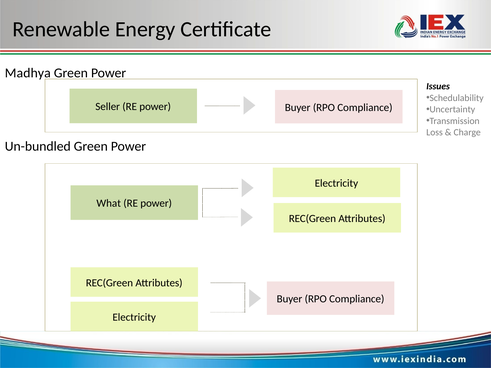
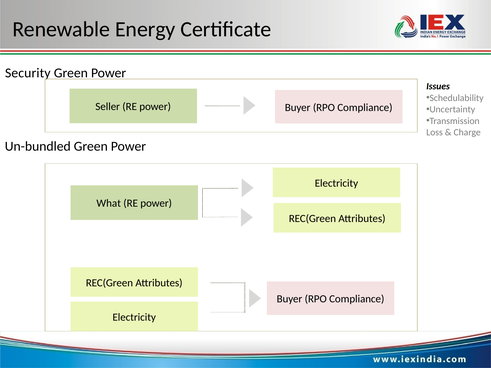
Madhya: Madhya -> Security (28, 73)
